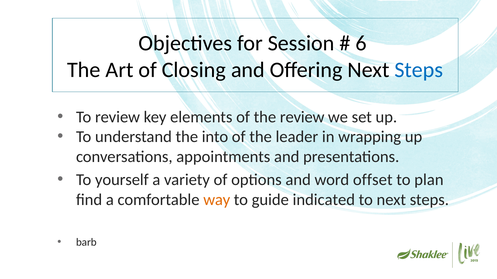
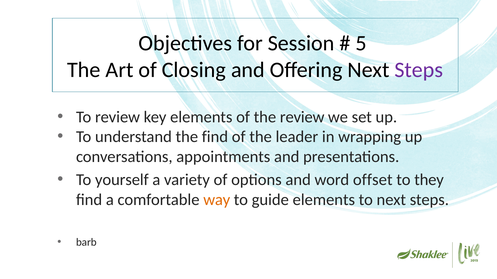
6: 6 -> 5 (361, 43)
Steps colour: blue -> purple (419, 70)
the into: into -> find (215, 137)
plan: plan -> they (429, 180)
guide indicated: indicated -> elements (324, 200)
